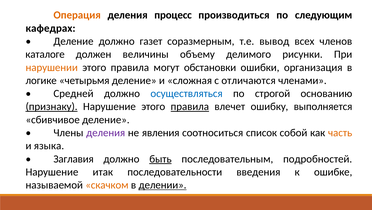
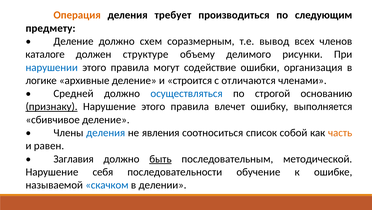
процесс: процесс -> требует (173, 15)
кафедрах: кафедрах -> предмету (51, 28)
газет: газет -> схем (151, 41)
величины: величины -> структуре (146, 54)
нарушении colour: orange -> blue (52, 67)
обстановки: обстановки -> содействие (210, 67)
четырьмя: четырьмя -> архивные (84, 80)
сложная: сложная -> строится (190, 80)
правила underline: present -> none (190, 106)
деления colour: purple -> blue (106, 132)
языка: языка -> равен (49, 145)
подробностей: подробностей -> методической (318, 158)
итак: итак -> себя (103, 171)
введения: введения -> обучение (258, 171)
скачком colour: orange -> blue (107, 184)
делении underline: present -> none (163, 184)
